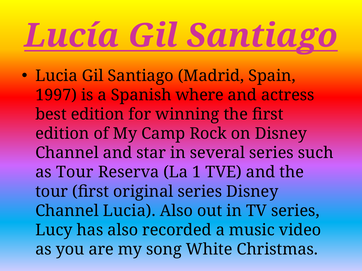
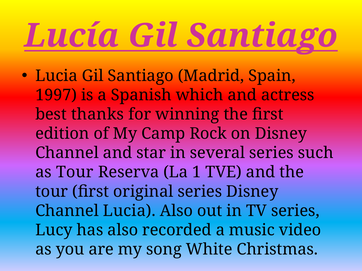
where: where -> which (200, 95)
best edition: edition -> thanks (97, 115)
